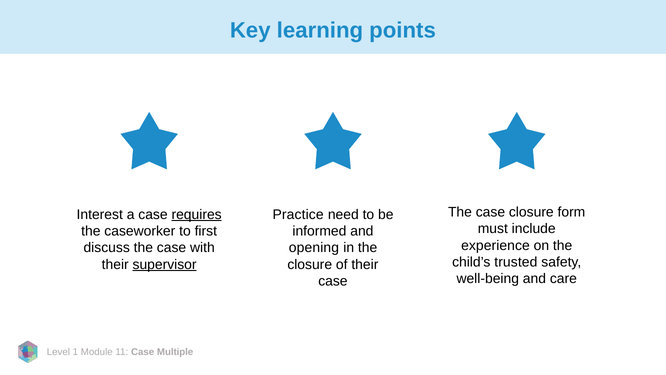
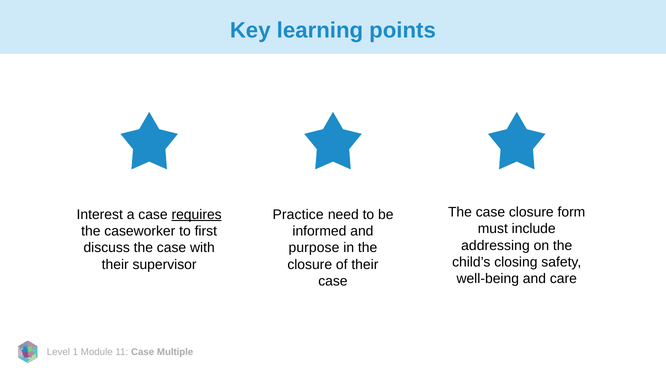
experience: experience -> addressing (495, 245)
opening: opening -> purpose (314, 248)
trusted: trusted -> closing (516, 262)
supervisor underline: present -> none (165, 264)
